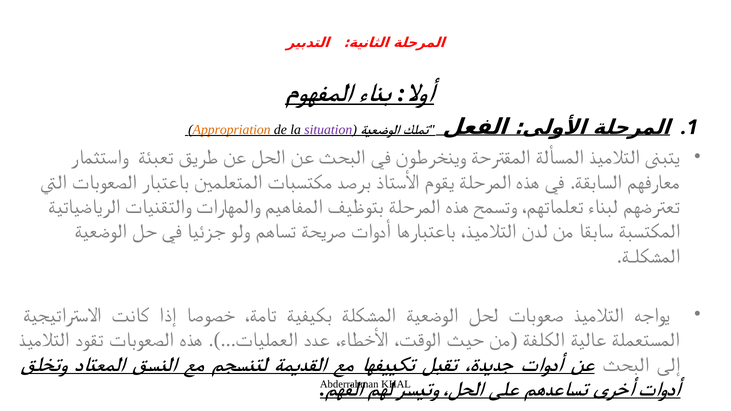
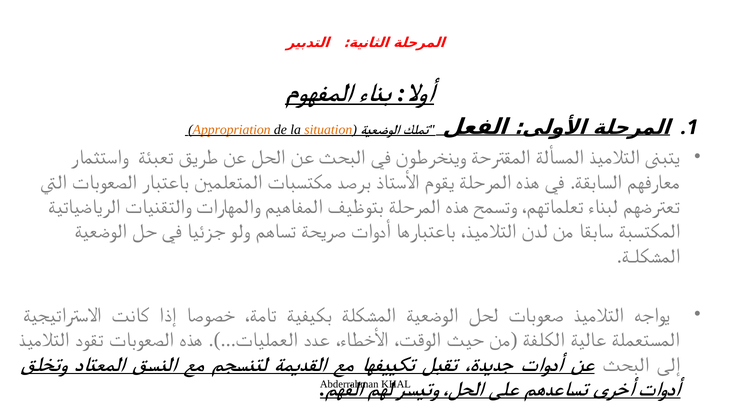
situation colour: purple -> orange (328, 130)
